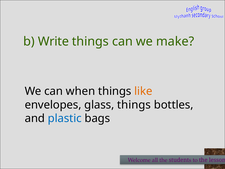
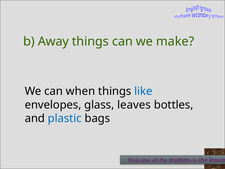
Write: Write -> Away (53, 41)
like colour: orange -> blue (143, 91)
glass things: things -> leaves (134, 105)
